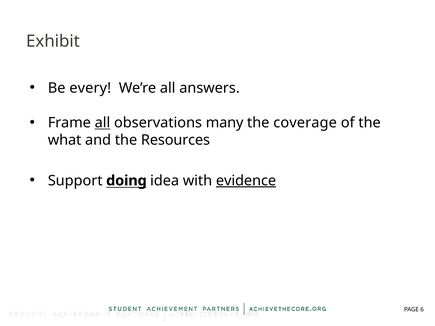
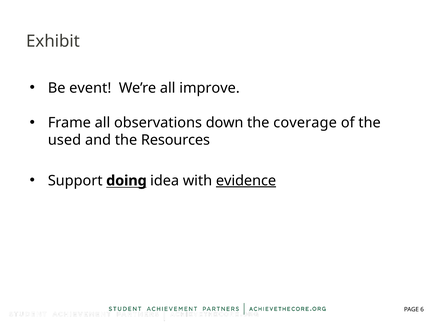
every: every -> event (90, 88)
answers: answers -> improve (209, 88)
all underline: present -> none (102, 123)
many: many -> down (225, 123)
what: what -> used (65, 140)
